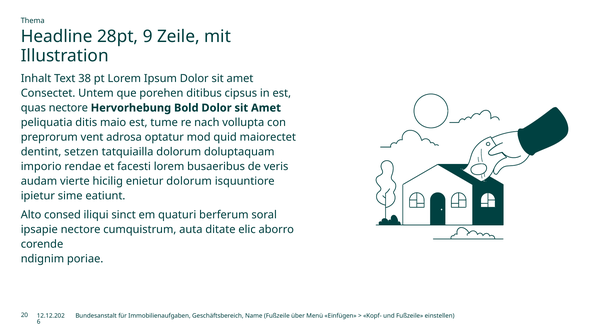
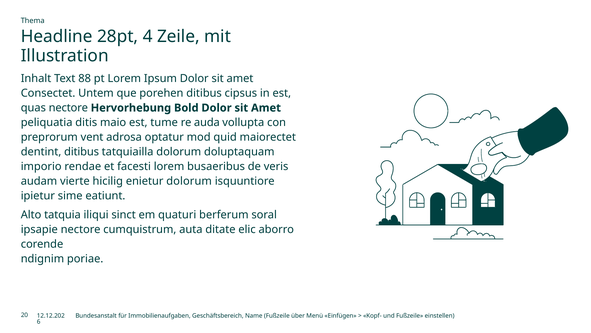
9: 9 -> 4 (148, 37)
38: 38 -> 88 (85, 78)
nach: nach -> auda (207, 122)
dentint setzen: setzen -> ditibus (82, 152)
consed: consed -> tatquia (62, 214)
